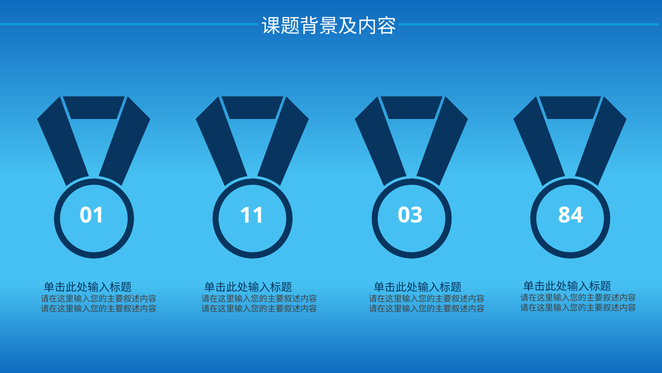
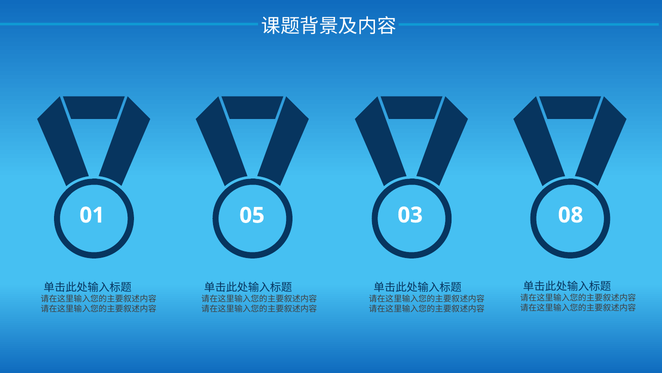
11: 11 -> 05 (252, 215)
84: 84 -> 08 (571, 215)
